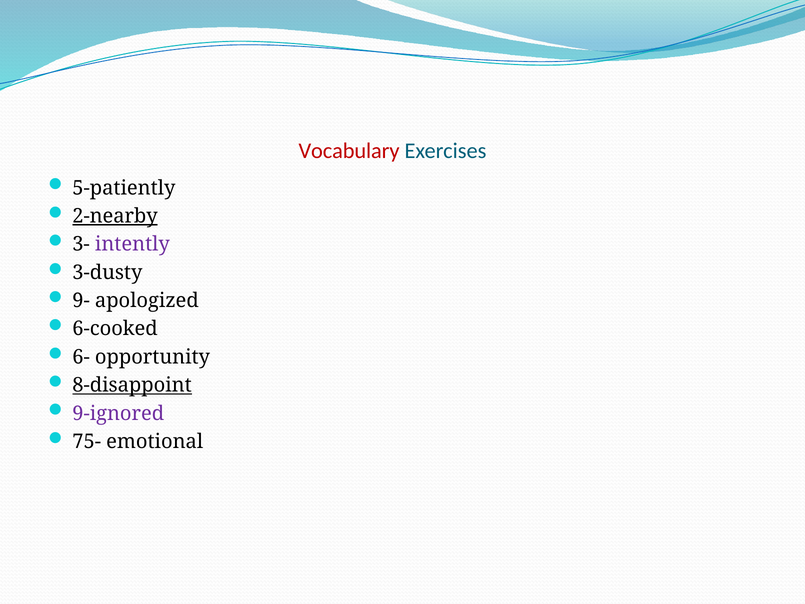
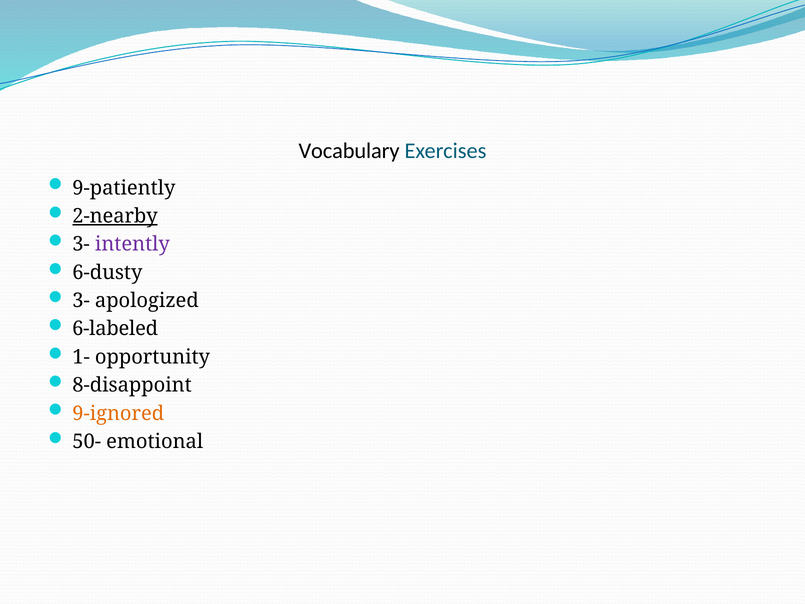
Vocabulary colour: red -> black (349, 151)
5-patiently: 5-patiently -> 9-patiently (124, 188)
3-dusty: 3-dusty -> 6-dusty (107, 272)
9-: 9- -> 3- (81, 301)
6-cooked: 6-cooked -> 6-labeled (115, 329)
6-: 6- -> 1- (81, 357)
8-disappoint underline: present -> none (132, 385)
9-ignored colour: purple -> orange (118, 413)
75-: 75- -> 50- (87, 441)
